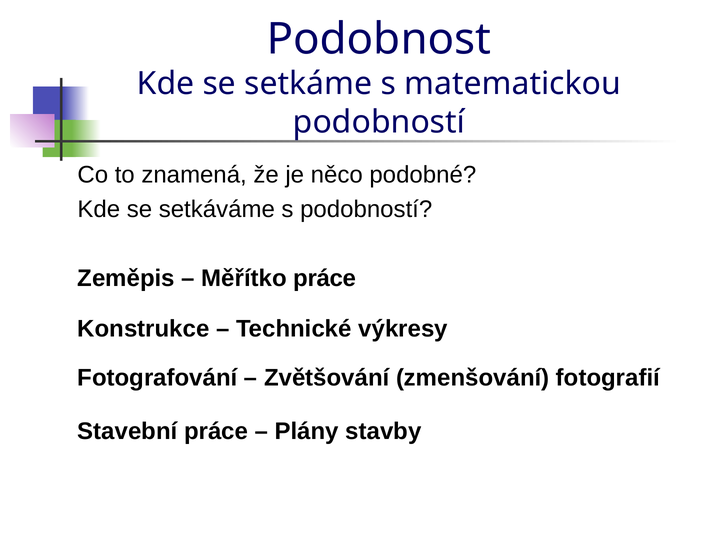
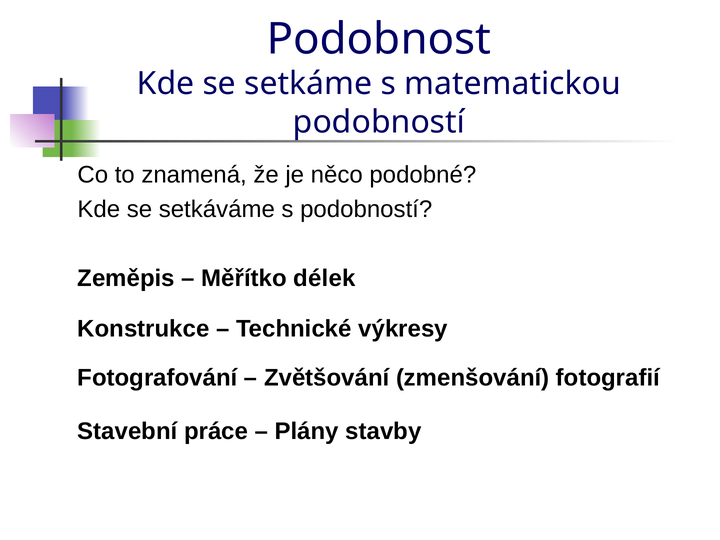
Měřítko práce: práce -> délek (325, 278)
